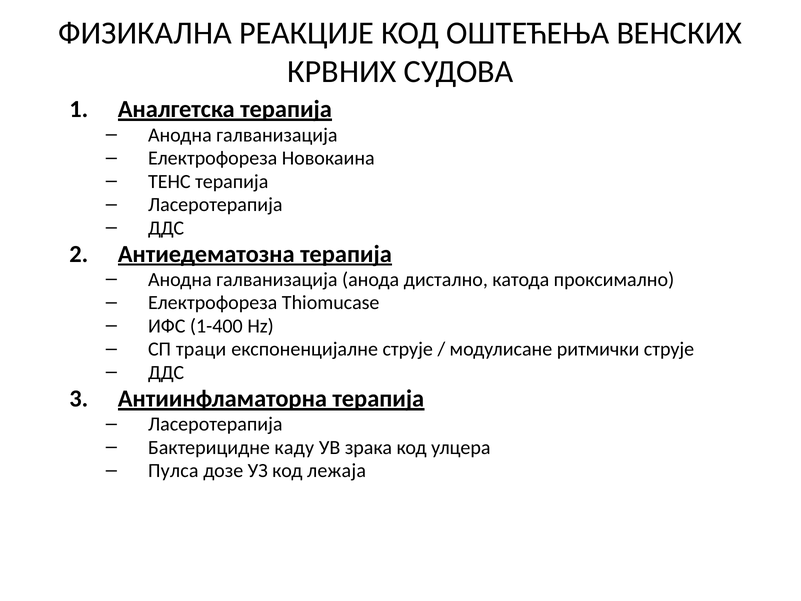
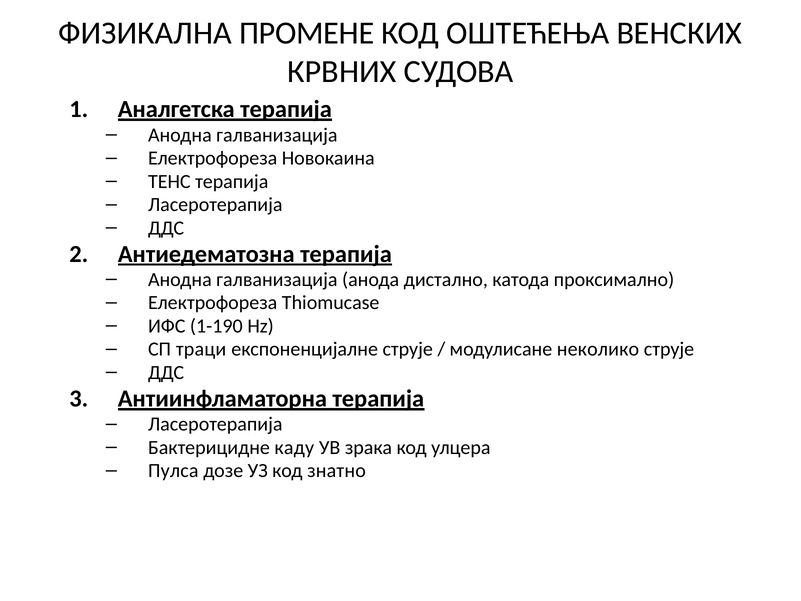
РЕАКЦИЈЕ: РЕАКЦИЈЕ -> ПРОМЕНЕ (307, 33)
1-400: 1-400 -> 1-190 (216, 326)
ритмички: ритмички -> неколико (598, 349)
лежаја: лежаја -> знатно (337, 471)
